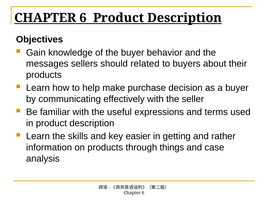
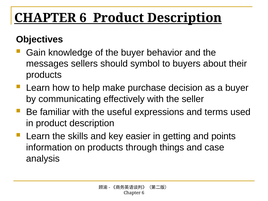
related: related -> symbol (145, 64)
rather: rather -> points (223, 136)
